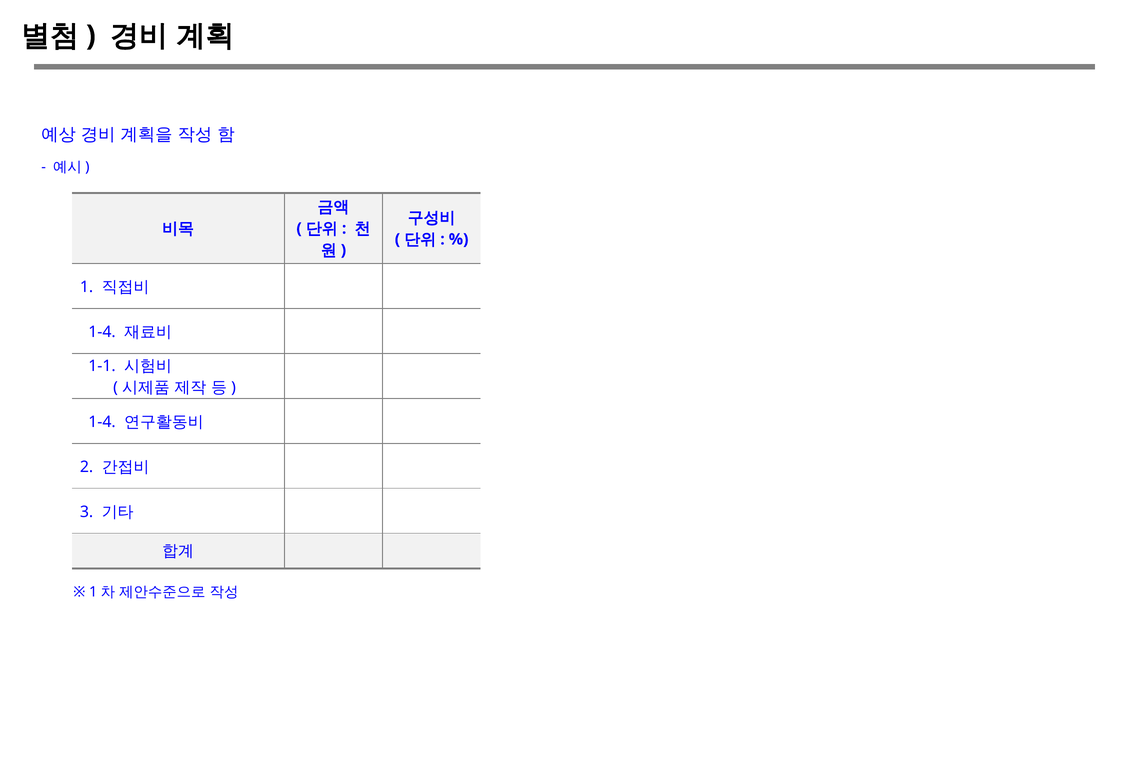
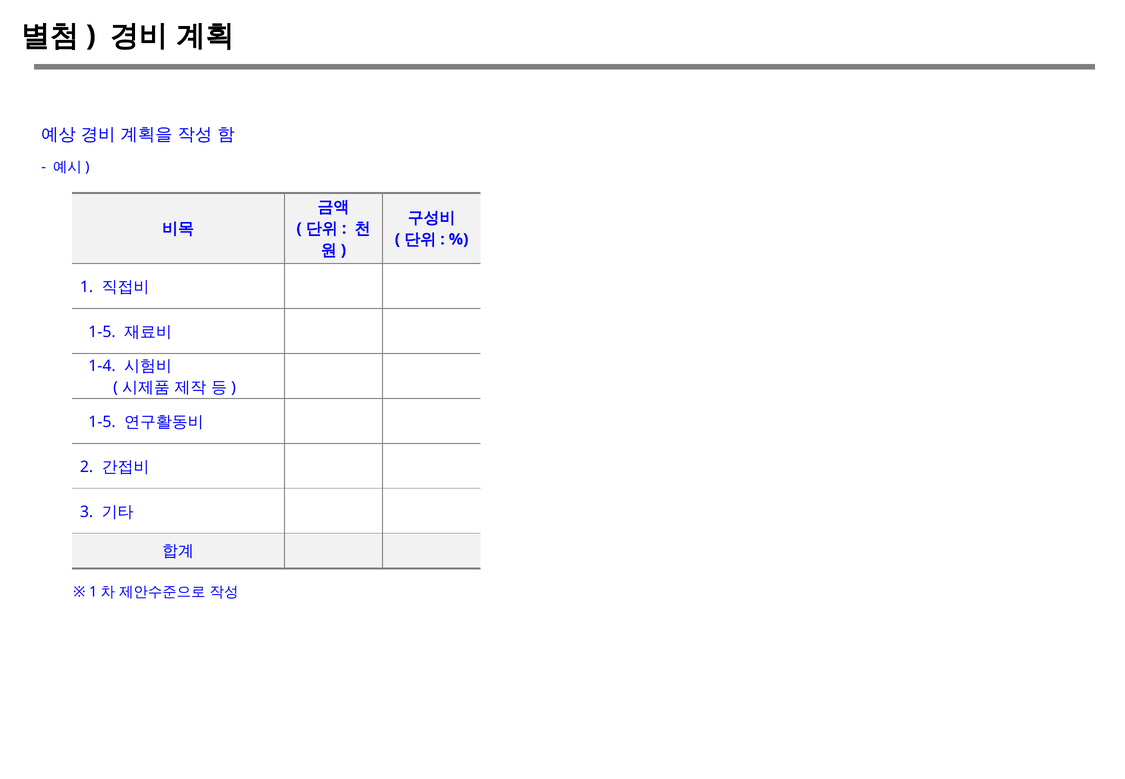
1-4: 1-4 -> 1-5 (102, 332)
1-1: 1-1 -> 1-4 (102, 366)
1-4: 1-4 -> 1-5 (102, 422)
